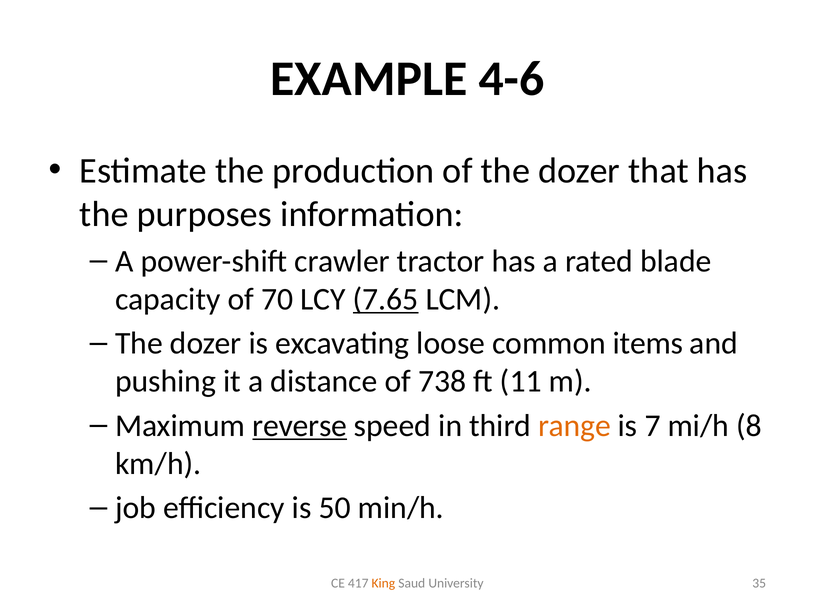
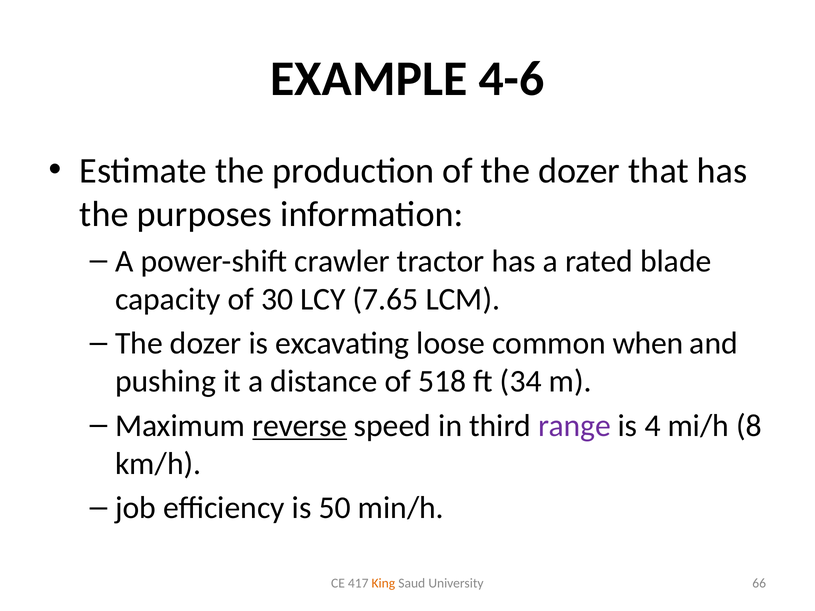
70: 70 -> 30 (277, 299)
7.65 underline: present -> none (386, 299)
items: items -> when (648, 344)
738: 738 -> 518 (442, 381)
11: 11 -> 34 (521, 381)
range colour: orange -> purple (574, 426)
7: 7 -> 4 (653, 426)
35: 35 -> 66 (759, 584)
